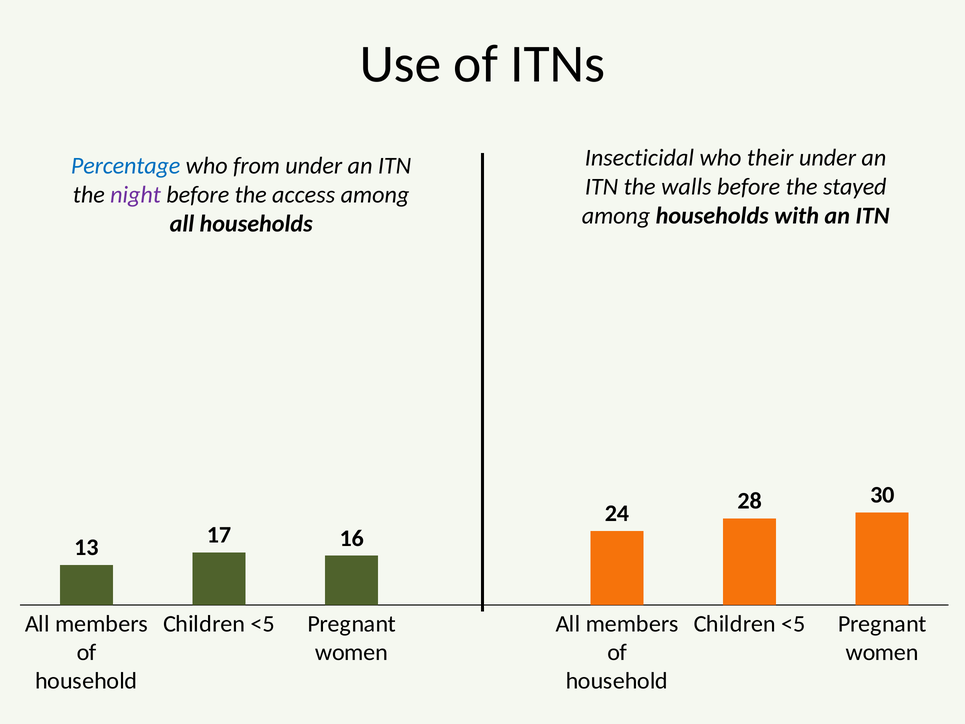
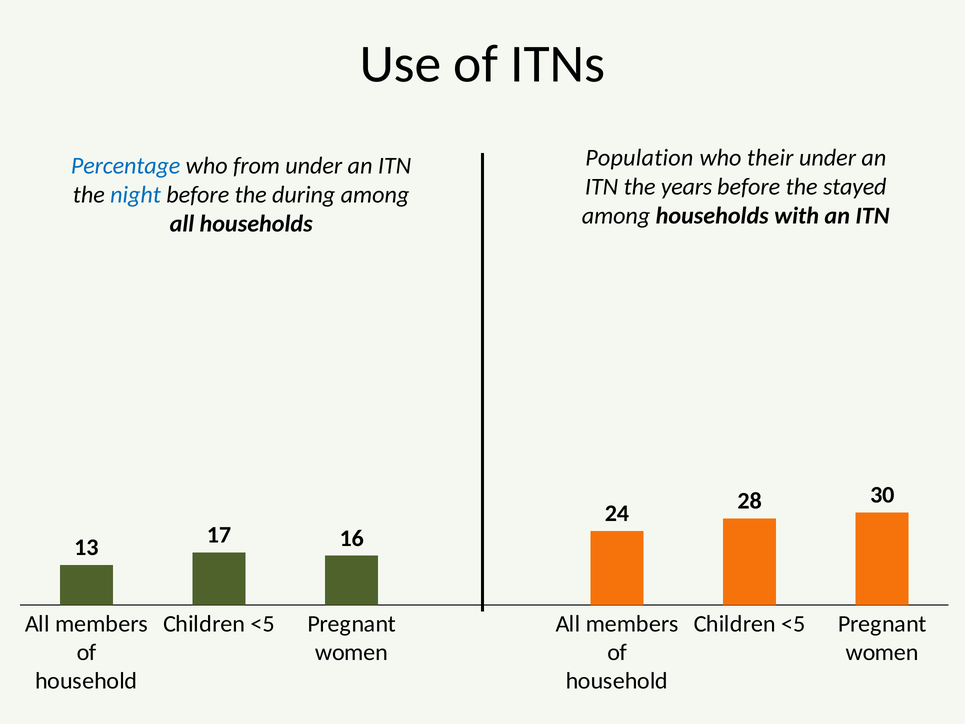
Insecticidal: Insecticidal -> Population (639, 158)
walls: walls -> years (686, 187)
night colour: purple -> blue (135, 195)
access: access -> during (304, 195)
